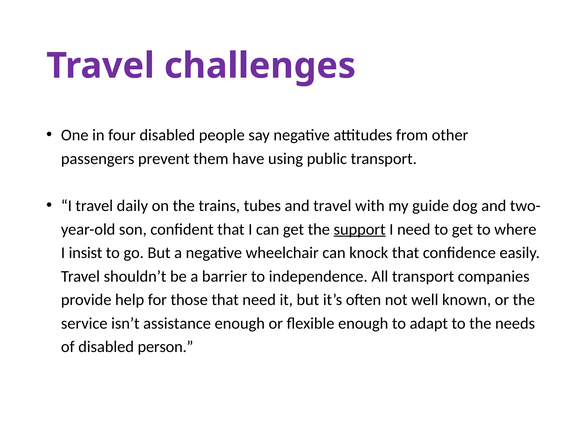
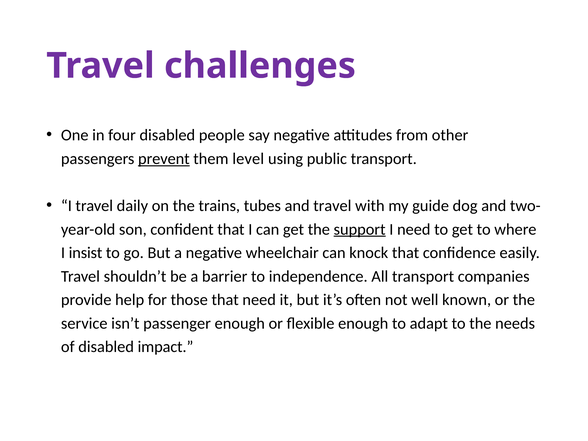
prevent underline: none -> present (164, 159)
have: have -> level (248, 159)
assistance: assistance -> passenger (177, 323)
person: person -> impact (165, 347)
